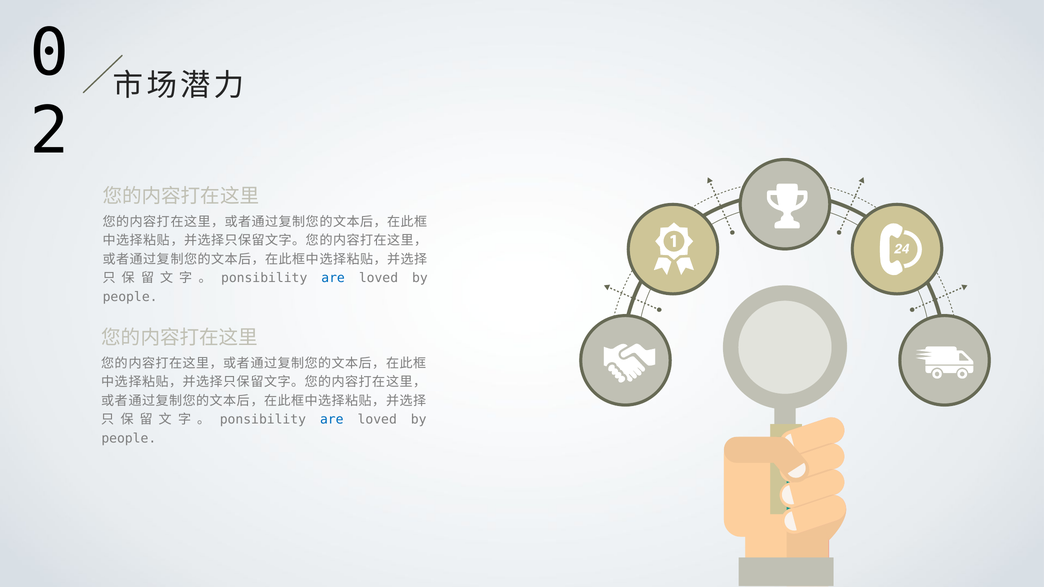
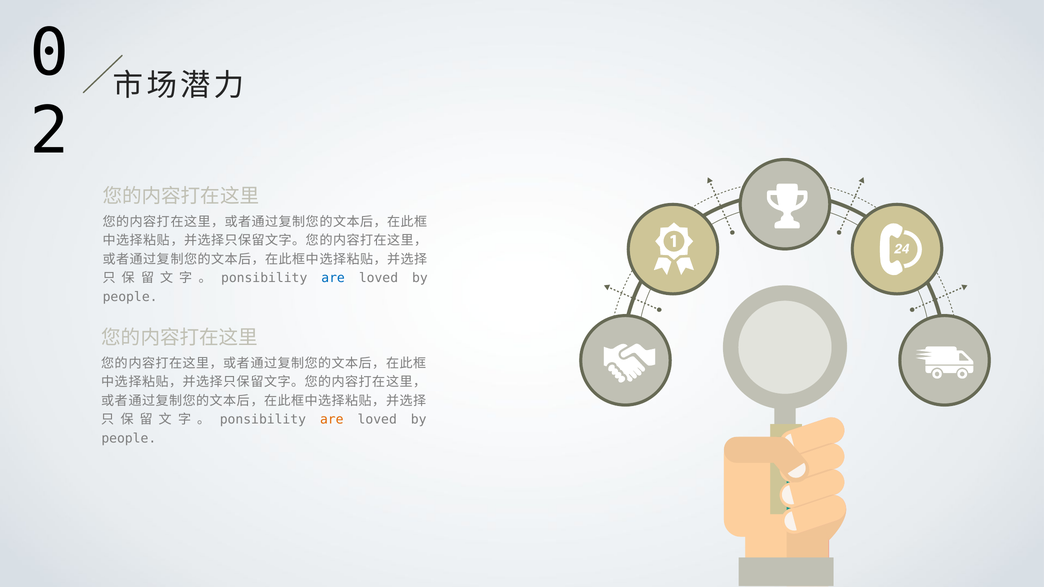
are colour: blue -> orange (332, 420)
